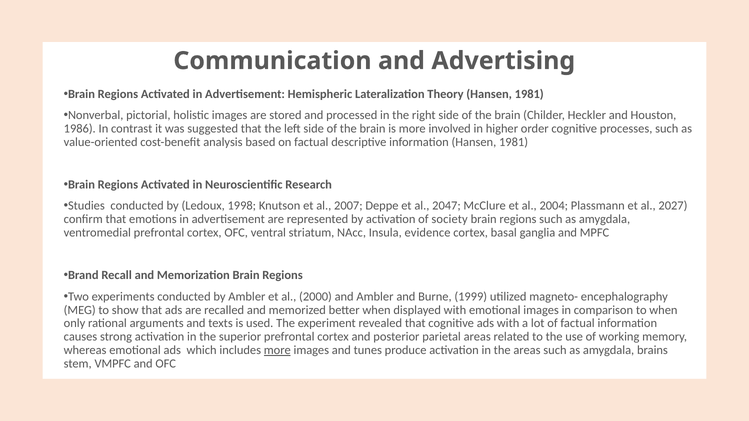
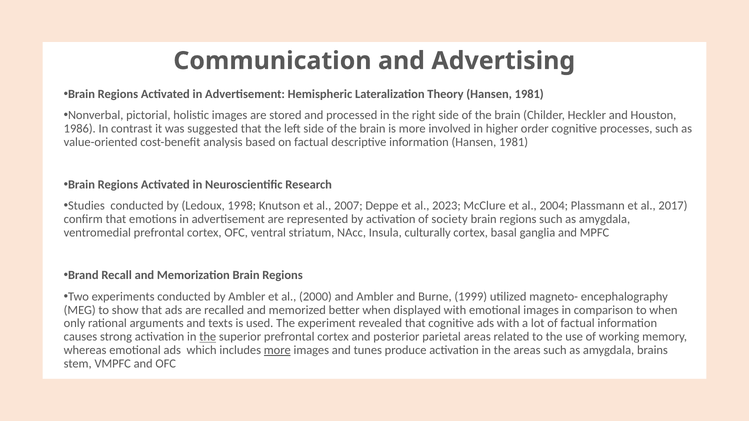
2047: 2047 -> 2023 (446, 206)
2027: 2027 -> 2017 (673, 206)
evidence: evidence -> culturally (428, 233)
the underline: none -> present (208, 337)
